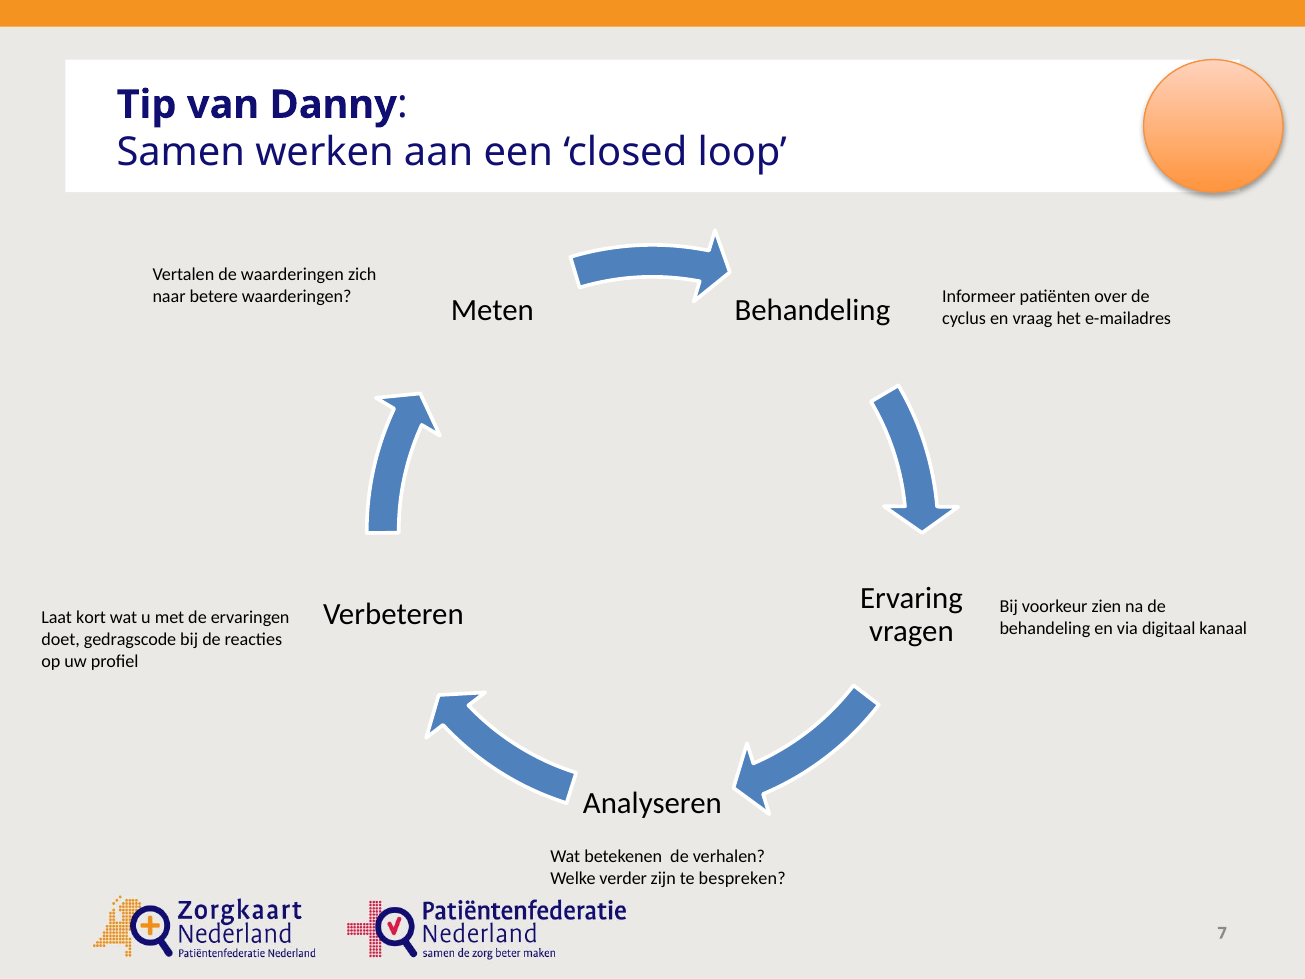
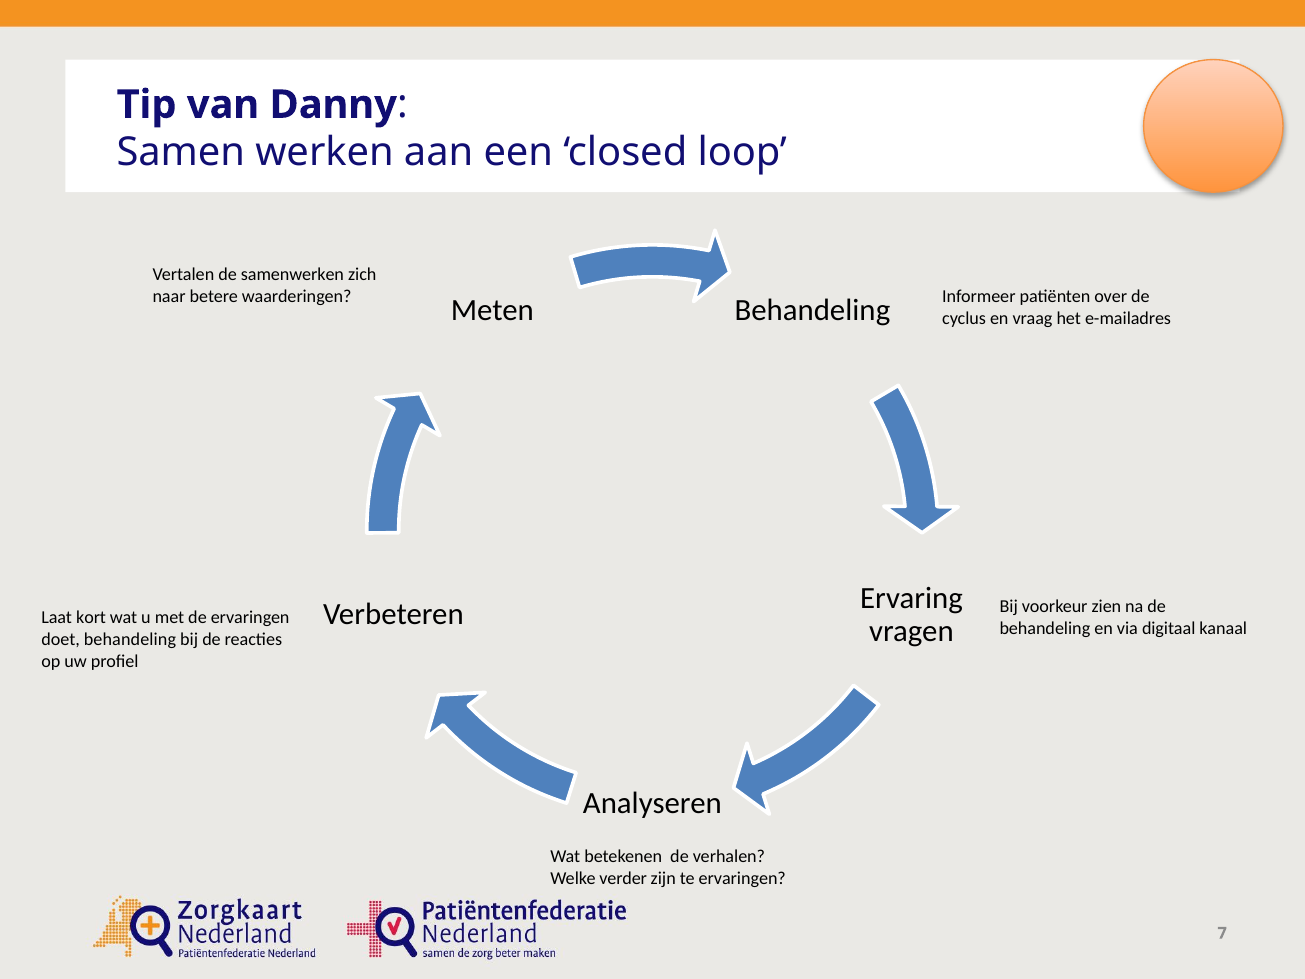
de waarderingen: waarderingen -> samenwerken (292, 275)
doet gedragscode: gedragscode -> behandeling (130, 639)
te bespreken: bespreken -> ervaringen (742, 878)
